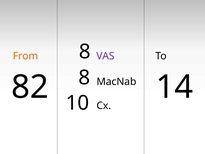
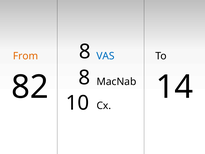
VAS colour: purple -> blue (106, 56)
